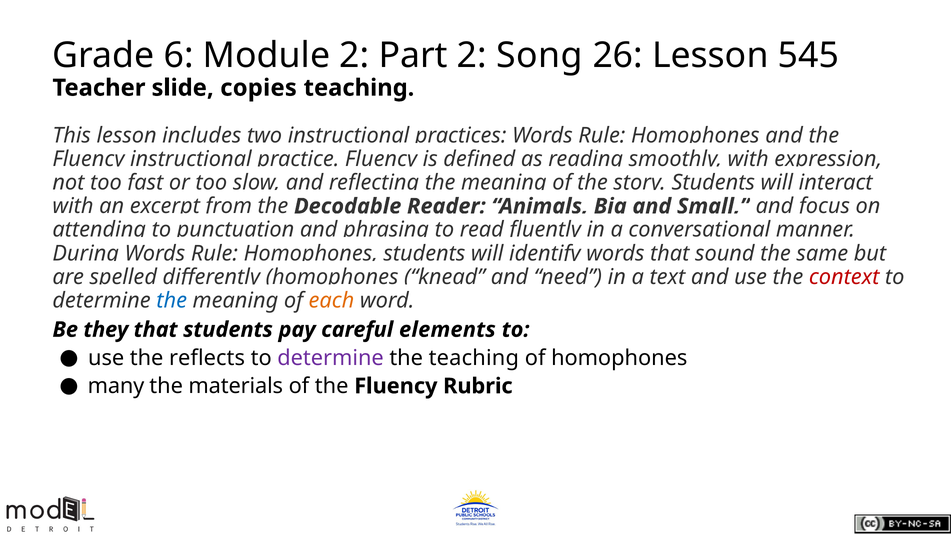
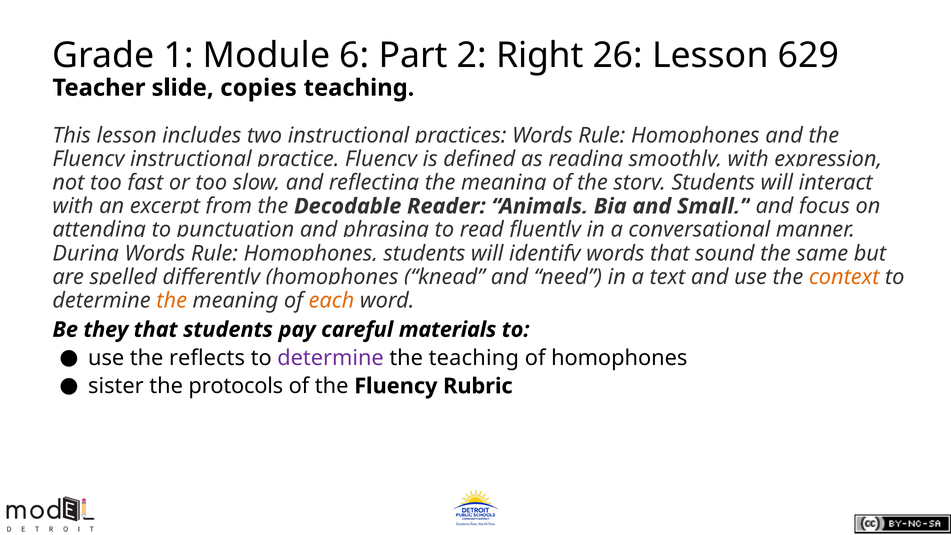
6: 6 -> 1 (179, 56)
Module 2: 2 -> 6 (354, 56)
Song: Song -> Right (540, 56)
545: 545 -> 629 (808, 56)
context colour: red -> orange (844, 277)
the colour: blue -> orange (172, 300)
elements: elements -> materials (448, 330)
many: many -> sister (116, 386)
materials: materials -> protocols (236, 386)
